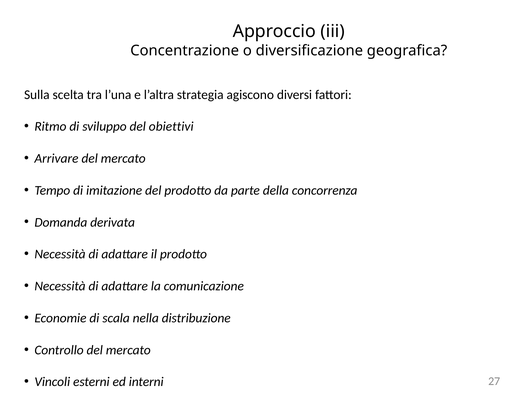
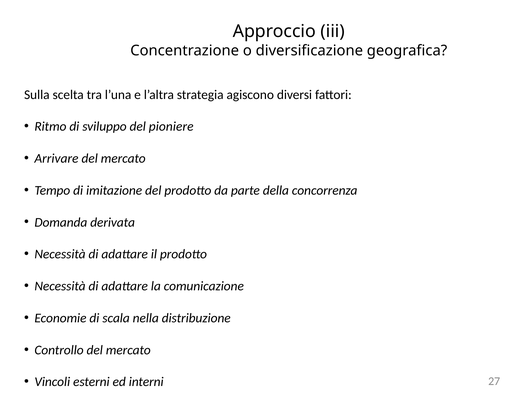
obiettivi: obiettivi -> pioniere (171, 127)
